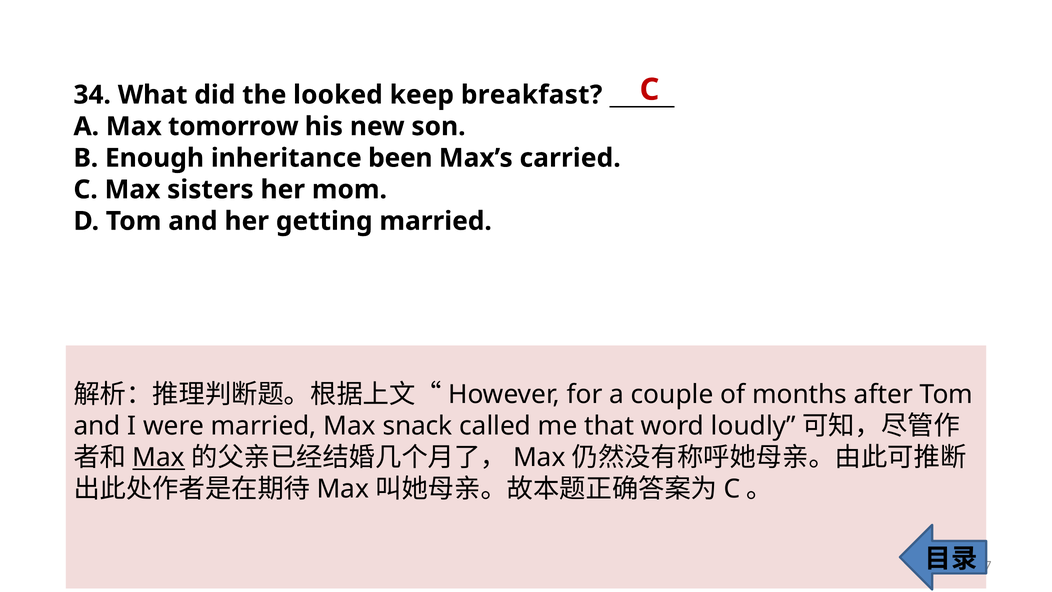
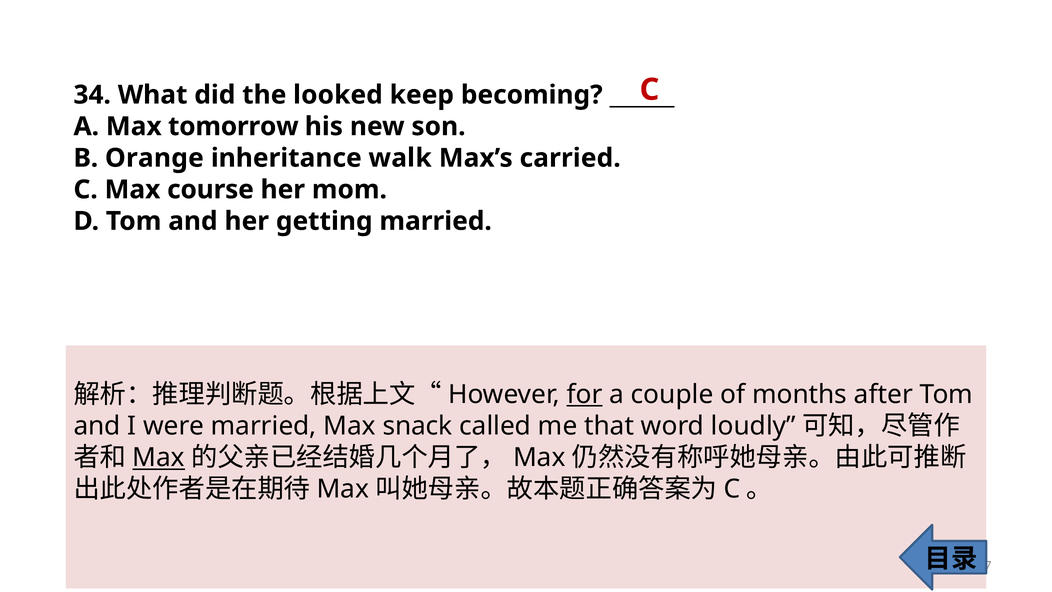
breakfast: breakfast -> becoming (532, 95)
Enough: Enough -> Orange (154, 158)
been: been -> walk (400, 158)
sisters: sisters -> course (210, 190)
for underline: none -> present (584, 394)
